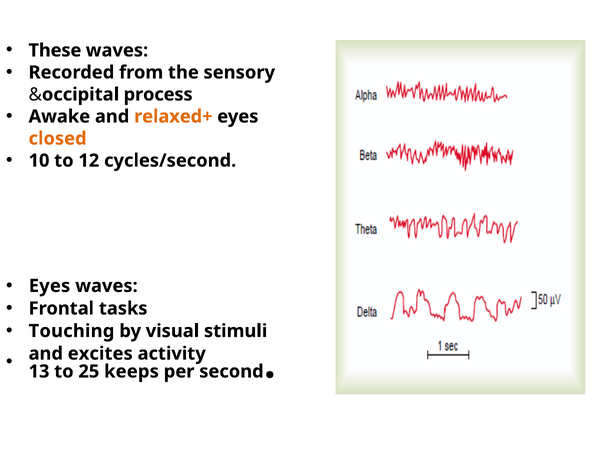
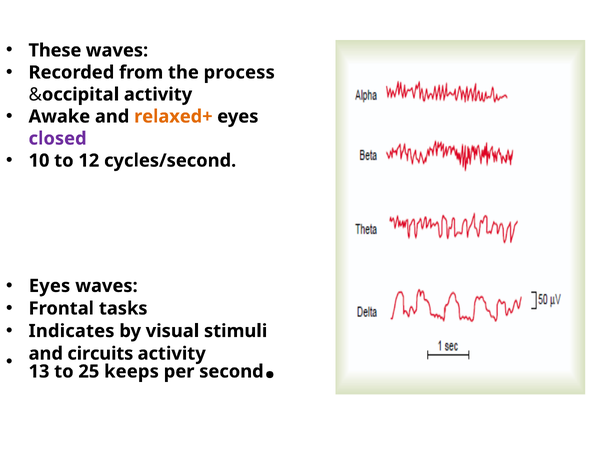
sensory: sensory -> process (239, 72)
process: process -> activity (158, 94)
closed colour: orange -> purple (58, 138)
Touching: Touching -> Indicates (72, 331)
excites: excites -> circuits (100, 353)
